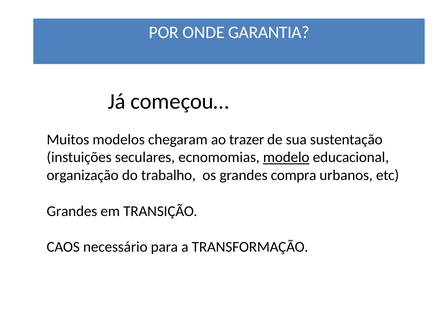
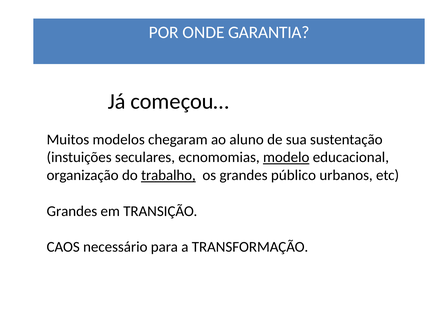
trazer: trazer -> aluno (247, 139)
trabalho underline: none -> present (168, 175)
compra: compra -> público (293, 175)
